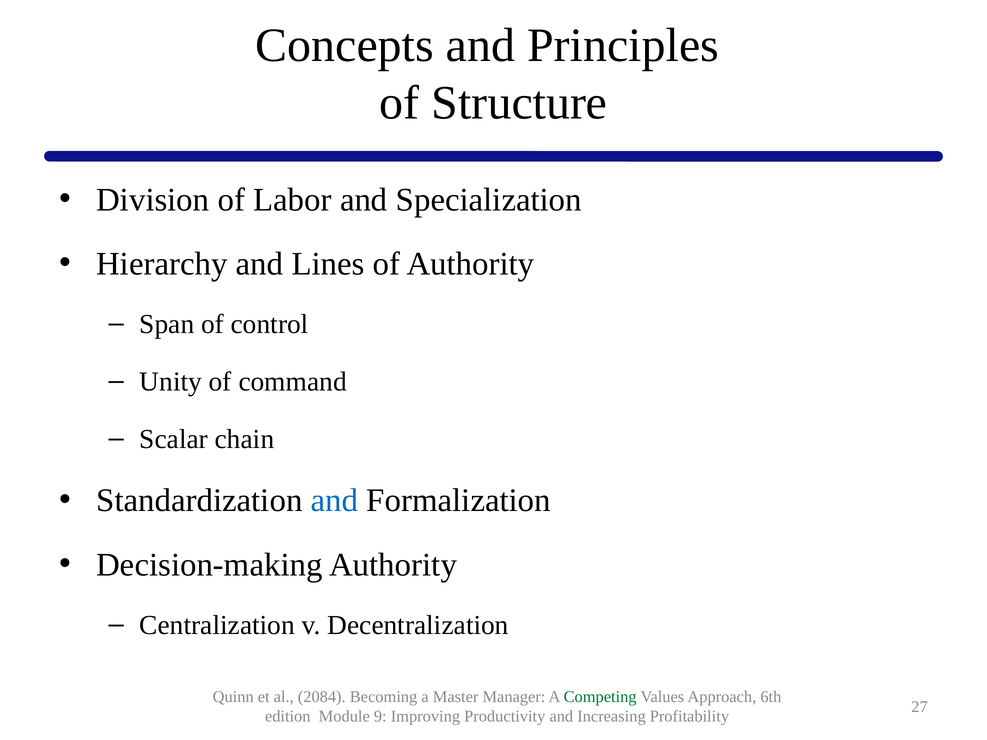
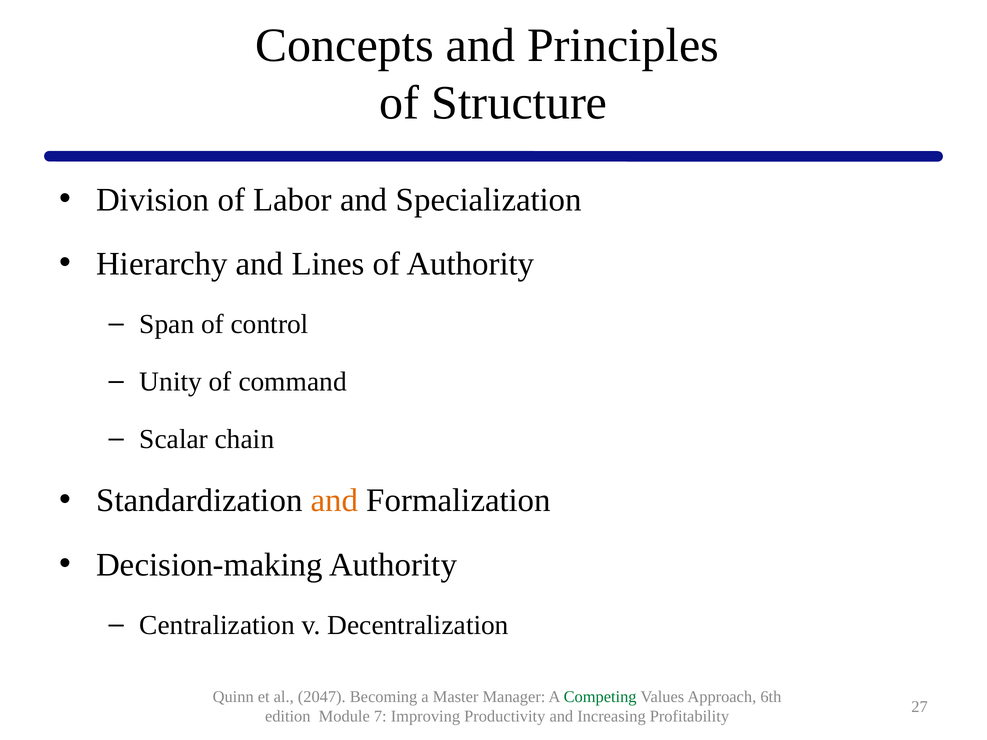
and colour: blue -> orange (334, 501)
2084: 2084 -> 2047 (322, 697)
9: 9 -> 7 (380, 717)
